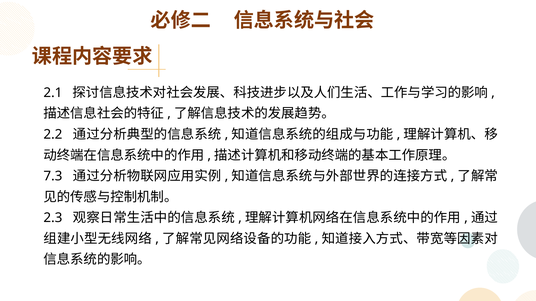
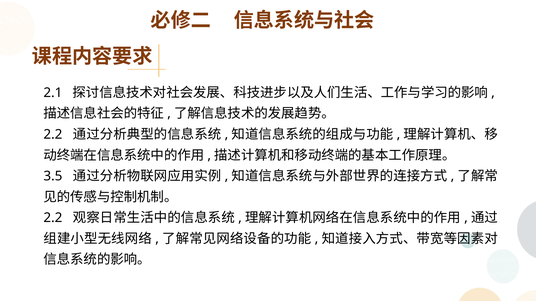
7.3: 7.3 -> 3.5 (53, 176)
2.3: 2.3 -> 2.2 (53, 218)
